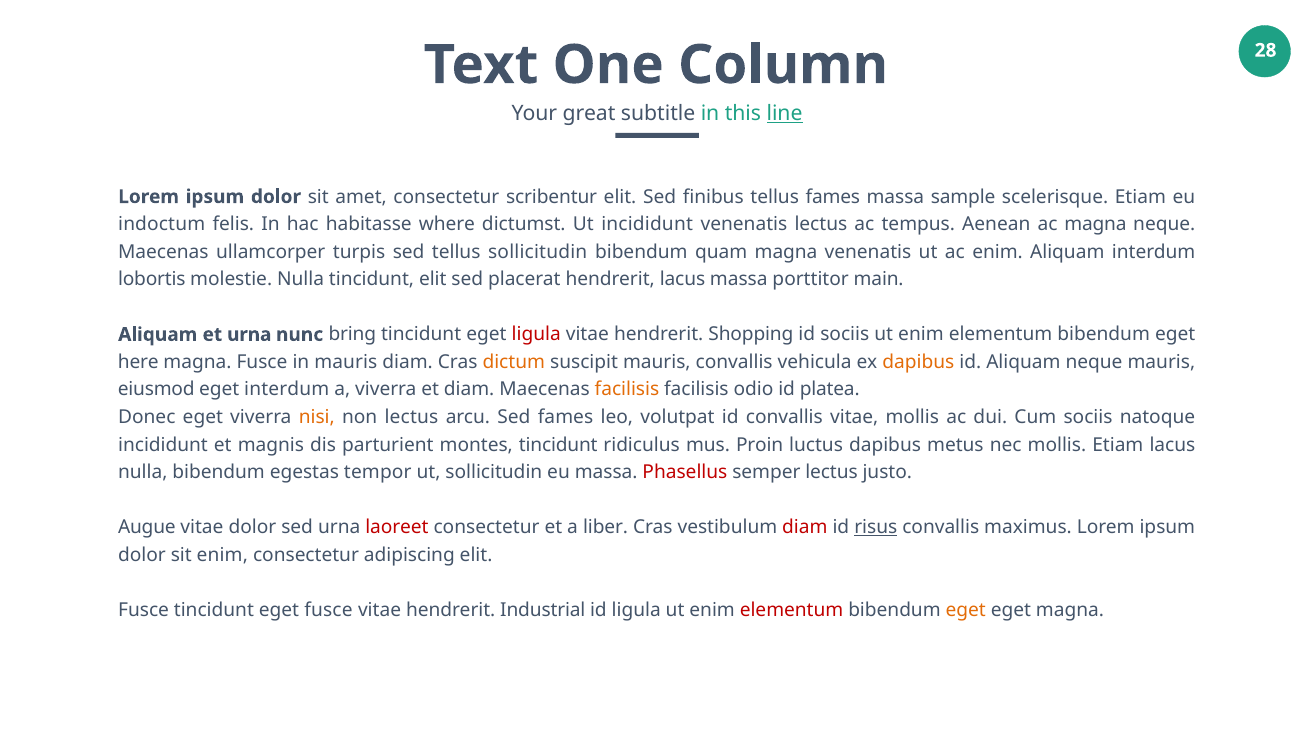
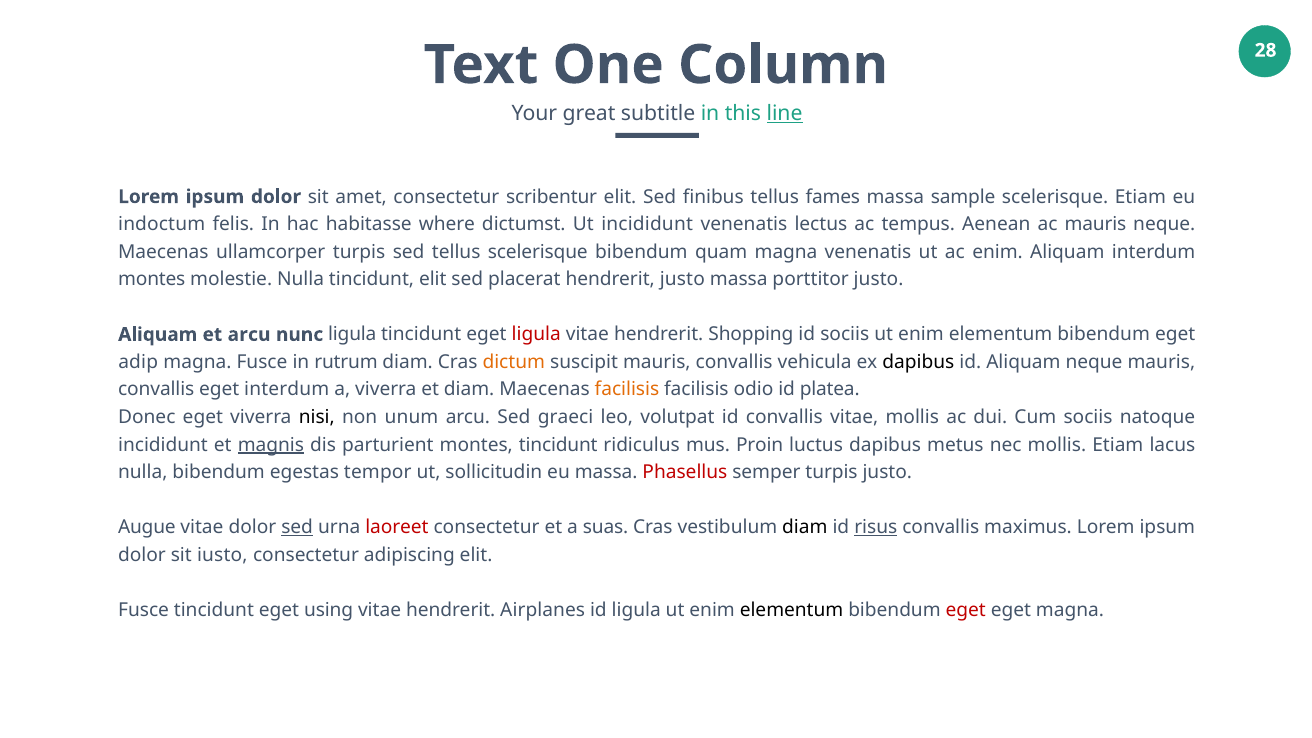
ac magna: magna -> mauris (1095, 224)
tellus sollicitudin: sollicitudin -> scelerisque (538, 252)
lobortis: lobortis -> montes (152, 279)
hendrerit lacus: lacus -> justo (682, 279)
porttitor main: main -> justo (879, 279)
et urna: urna -> arcu (249, 335)
nunc bring: bring -> ligula (352, 335)
here: here -> adip (138, 362)
in mauris: mauris -> rutrum (346, 362)
dapibus colour: orange -> black (918, 362)
eiusmod: eiusmod -> convallis (156, 390)
nisi colour: orange -> black (317, 417)
non lectus: lectus -> unum (411, 417)
Sed fames: fames -> graeci (566, 417)
magnis underline: none -> present (271, 445)
semper lectus: lectus -> turpis (832, 472)
sed underline: none -> present (297, 528)
liber: liber -> suas (606, 528)
diam colour: red -> black (805, 528)
sit enim: enim -> iusto (222, 555)
eget fusce: fusce -> using (329, 610)
Industrial: Industrial -> Airplanes (543, 610)
elementum colour: red -> black (792, 610)
eget colour: orange -> red (966, 610)
